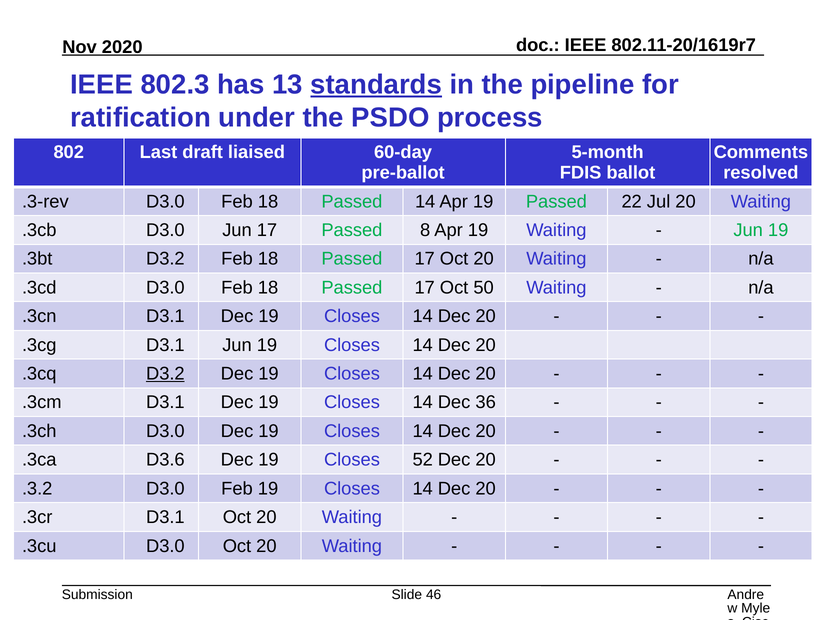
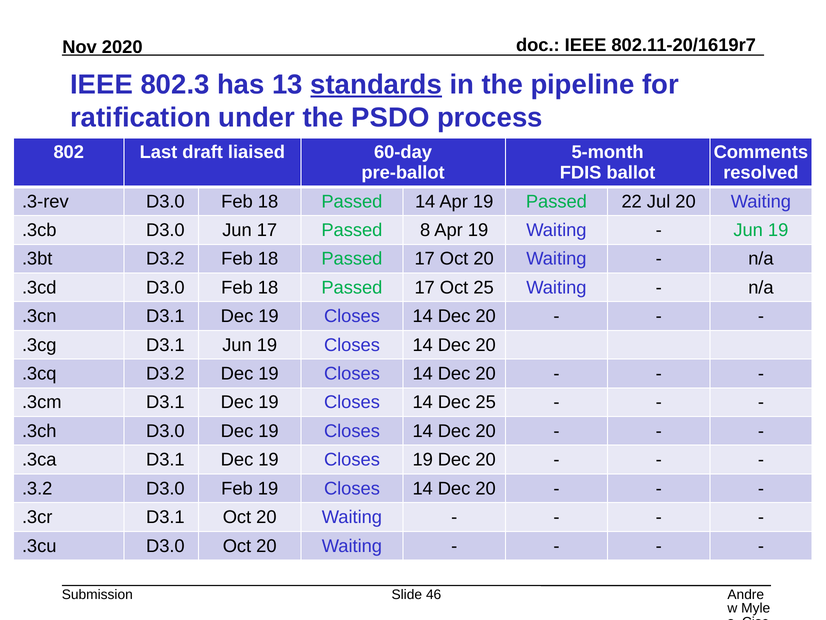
Oct 50: 50 -> 25 (484, 287)
D3.2 underline: present -> none (165, 373)
Dec 36: 36 -> 25 (486, 402)
.3ca D3.6: D3.6 -> D3.1 (165, 459)
Closes 52: 52 -> 19 (423, 459)
